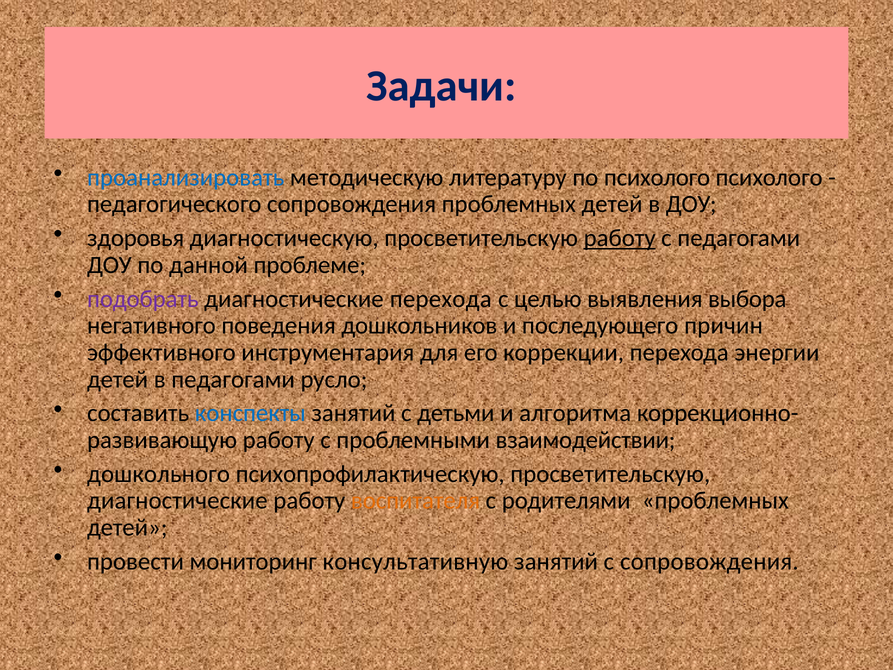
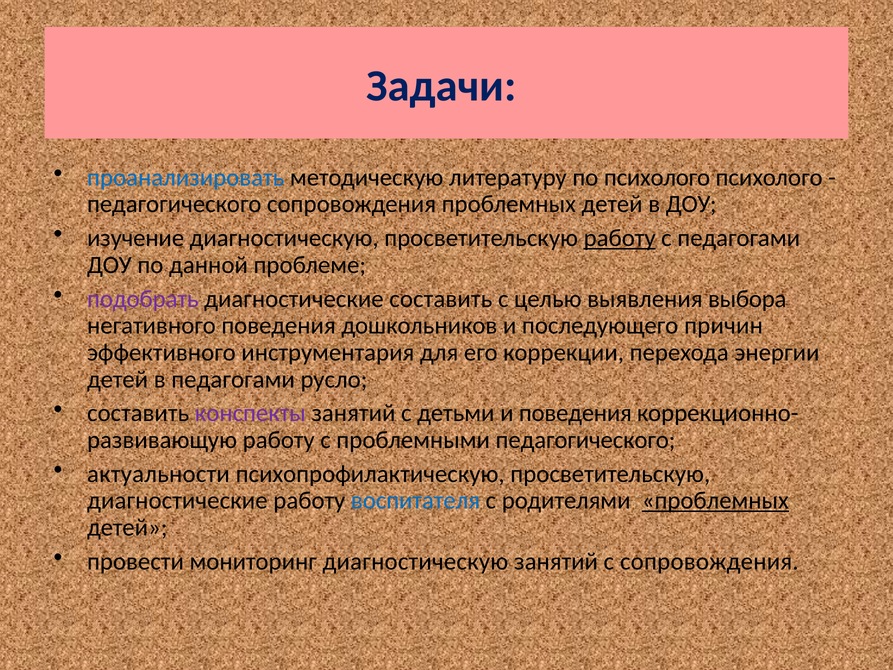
здоровья: здоровья -> изучение (136, 238)
диагностические перехода: перехода -> составить (441, 299)
конспекты colour: blue -> purple (250, 413)
и алгоритма: алгоритма -> поведения (575, 413)
проблемными взаимодействии: взаимодействии -> педагогического (586, 440)
дошкольного: дошкольного -> актуальности (158, 474)
воспитателя colour: orange -> blue (416, 501)
проблемных underline: none -> present (715, 501)
мониторинг консультативную: консультативную -> диагностическую (415, 561)
